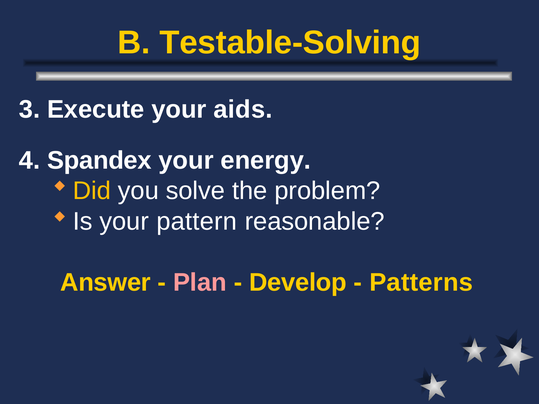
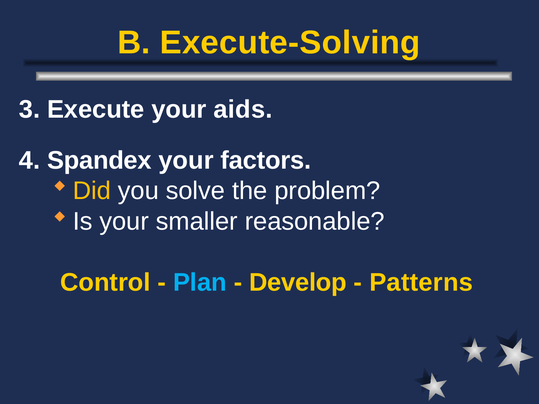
Testable-Solving: Testable-Solving -> Execute-Solving (290, 43)
energy: energy -> factors (266, 160)
pattern: pattern -> smaller (197, 222)
Answer: Answer -> Control (105, 283)
Plan colour: pink -> light blue (200, 283)
